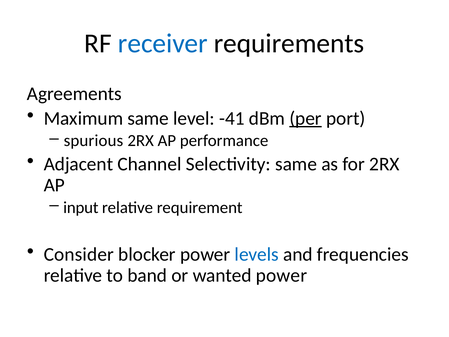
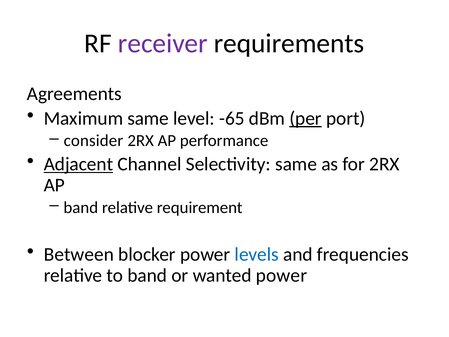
receiver colour: blue -> purple (163, 43)
-41: -41 -> -65 (232, 118)
spurious: spurious -> consider (93, 141)
Adjacent underline: none -> present (78, 164)
input: input -> band (81, 207)
Consider: Consider -> Between (79, 254)
